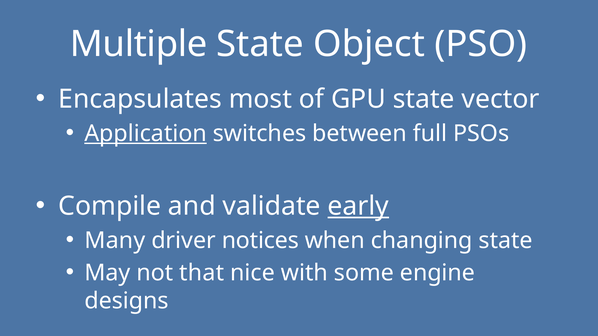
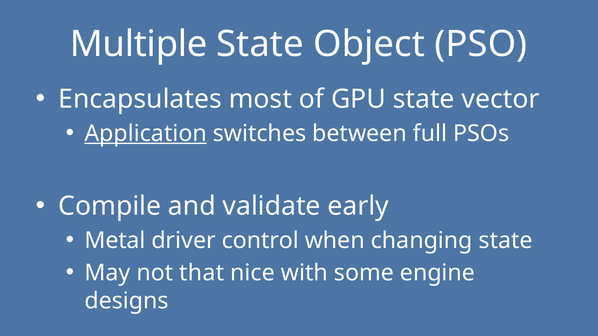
early underline: present -> none (358, 206)
Many: Many -> Metal (115, 241)
notices: notices -> control (260, 241)
